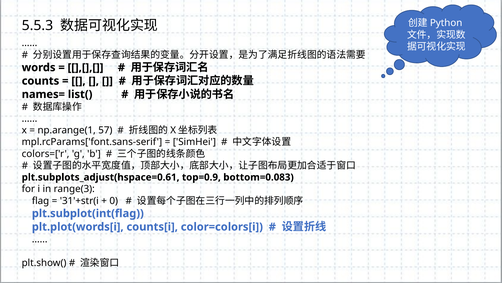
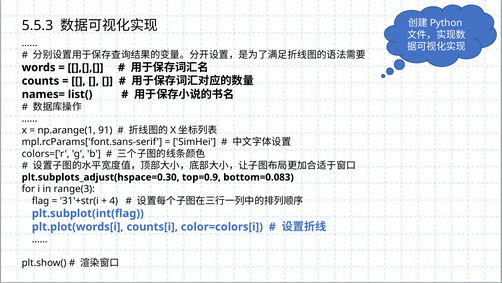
57: 57 -> 91 (105, 130)
plt.subplots_adjust(hspace=0.61: plt.subplots_adjust(hspace=0.61 -> plt.subplots_adjust(hspace=0.30 (101, 177)
0: 0 -> 4 (114, 200)
